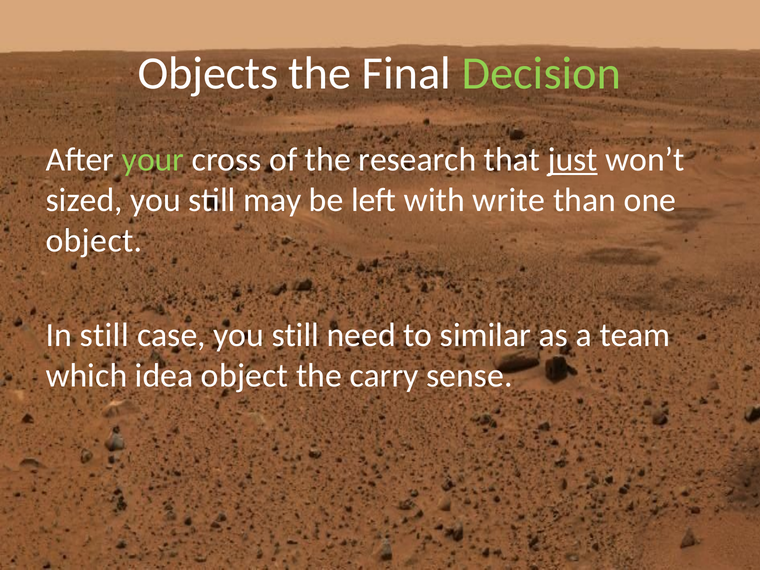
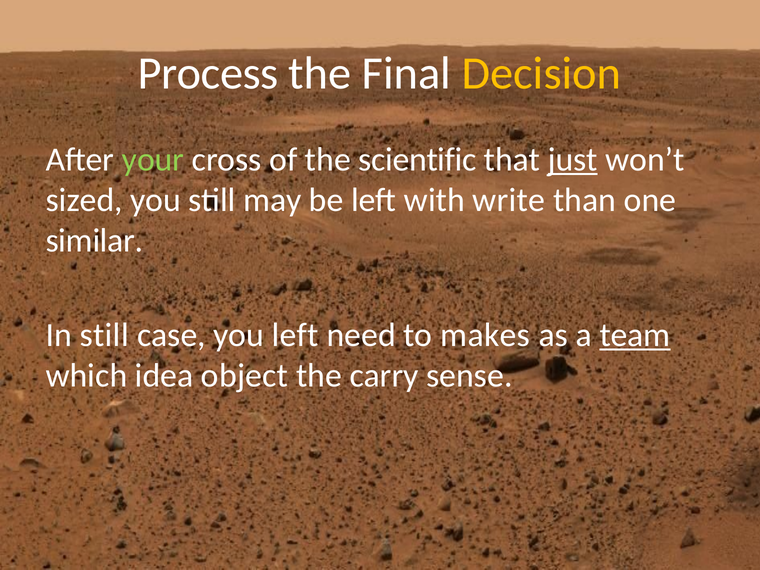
Objects: Objects -> Process (208, 74)
Decision colour: light green -> yellow (541, 74)
research: research -> scientific (417, 159)
object: object -> similar (94, 241)
case you still: still -> left (295, 335)
similar: similar -> makes (485, 335)
team underline: none -> present (635, 335)
